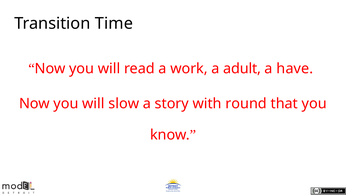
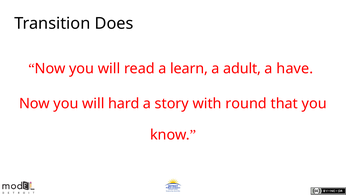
Time: Time -> Does (114, 23)
work: work -> learn (189, 68)
slow: slow -> hard (124, 103)
